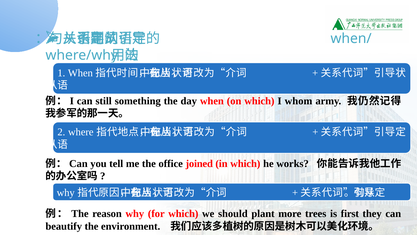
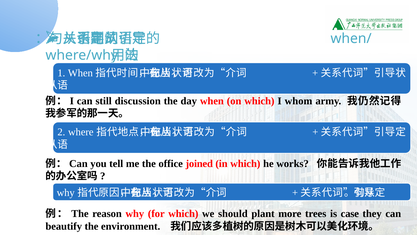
something: something -> discussion (138, 101)
first: first -> case (350, 213)
